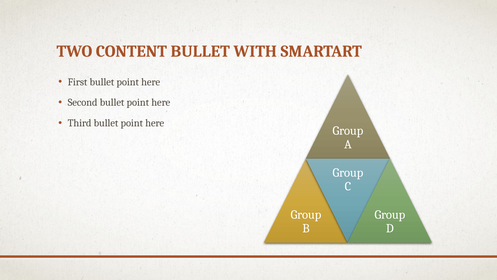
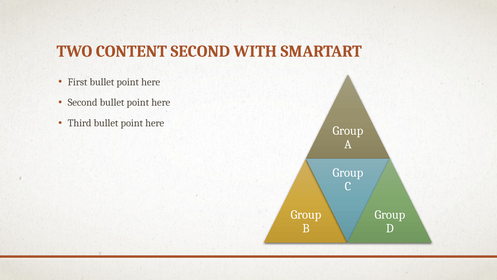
CONTENT BULLET: BULLET -> SECOND (200, 51)
